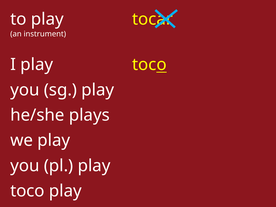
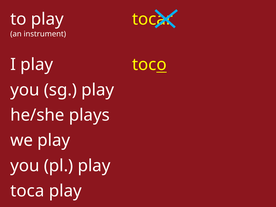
toco: toco -> toca (27, 191)
